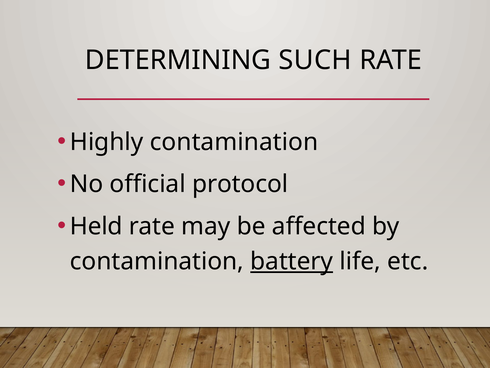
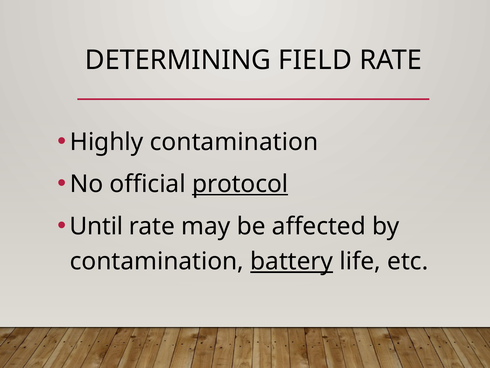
SUCH: SUCH -> FIELD (315, 60)
protocol underline: none -> present (240, 184)
Held: Held -> Until (96, 226)
